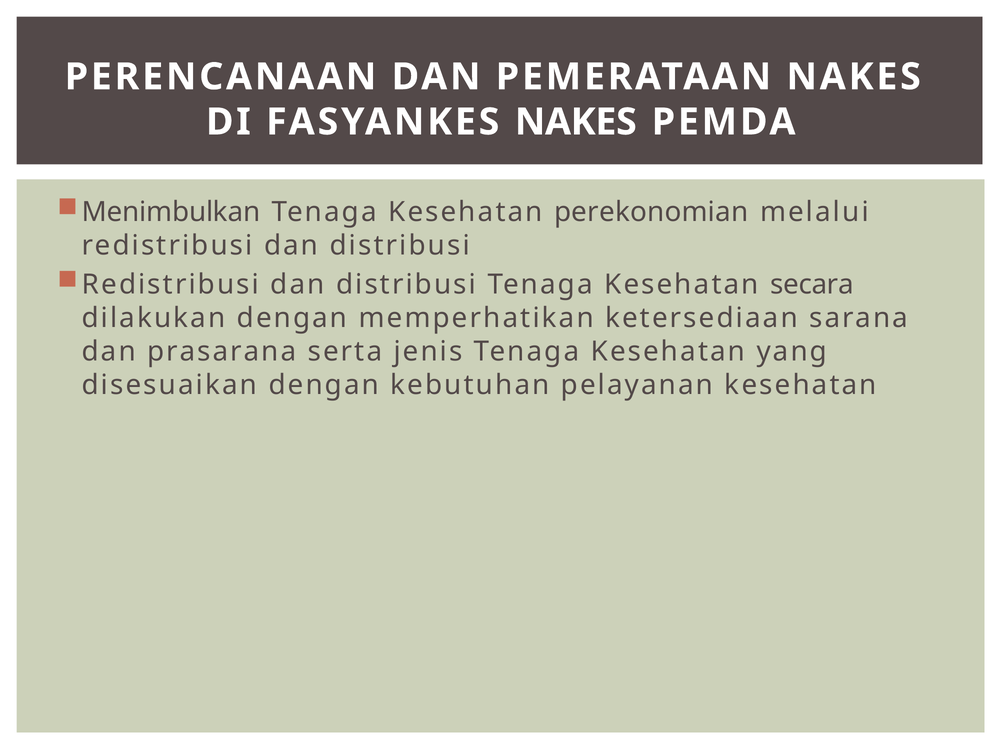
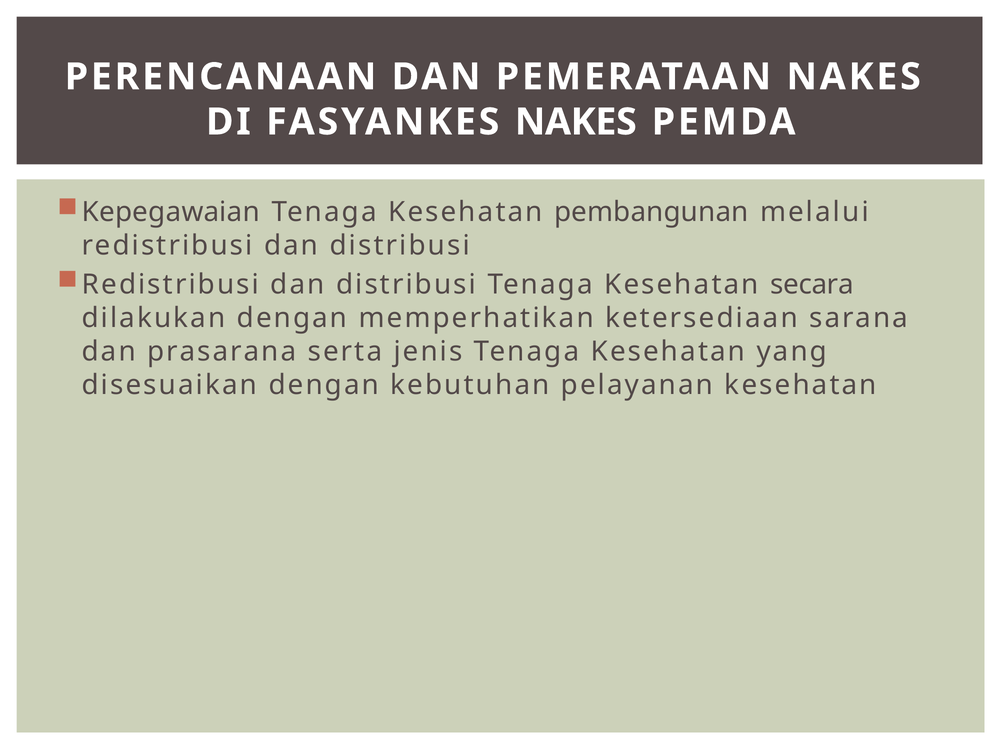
Menimbulkan: Menimbulkan -> Kepegawaian (171, 212)
perekonomian: perekonomian -> pembangunan (651, 212)
